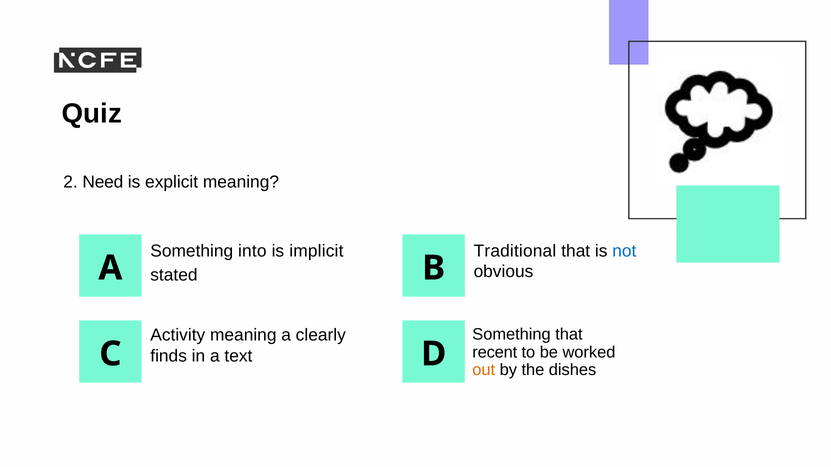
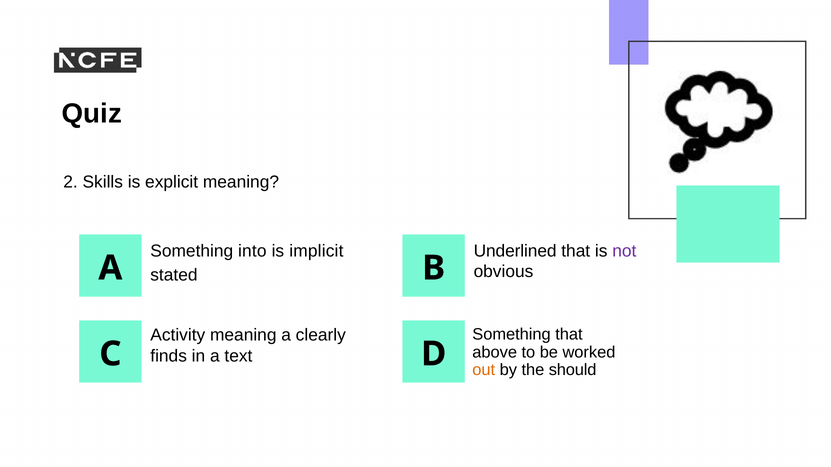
Need: Need -> Skills (103, 182)
Traditional: Traditional -> Underlined (515, 251)
not colour: blue -> purple (624, 251)
recent: recent -> above (495, 353)
dishes: dishes -> should (573, 370)
